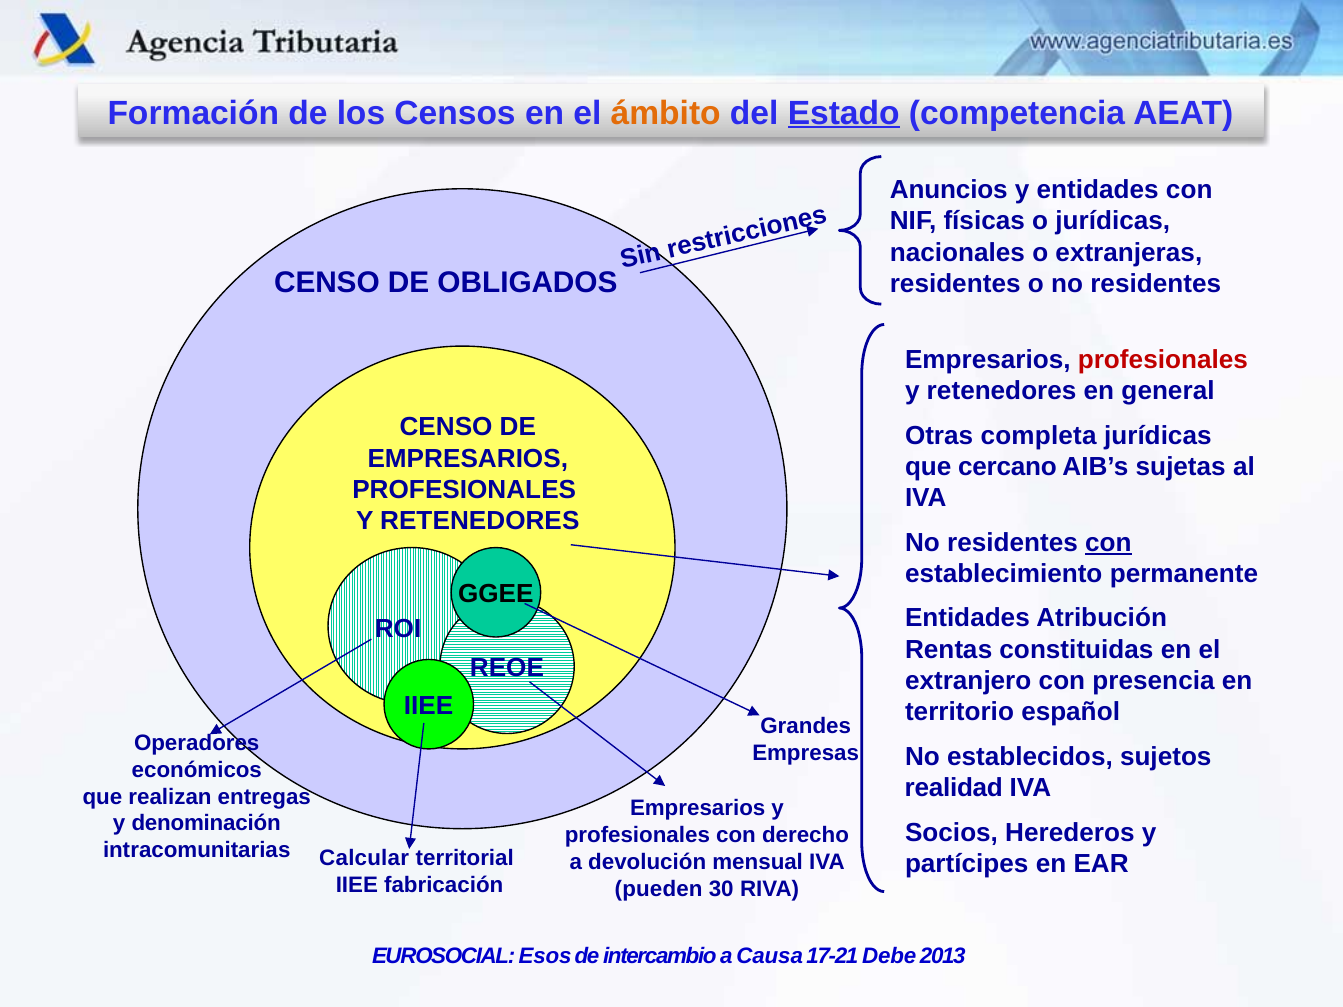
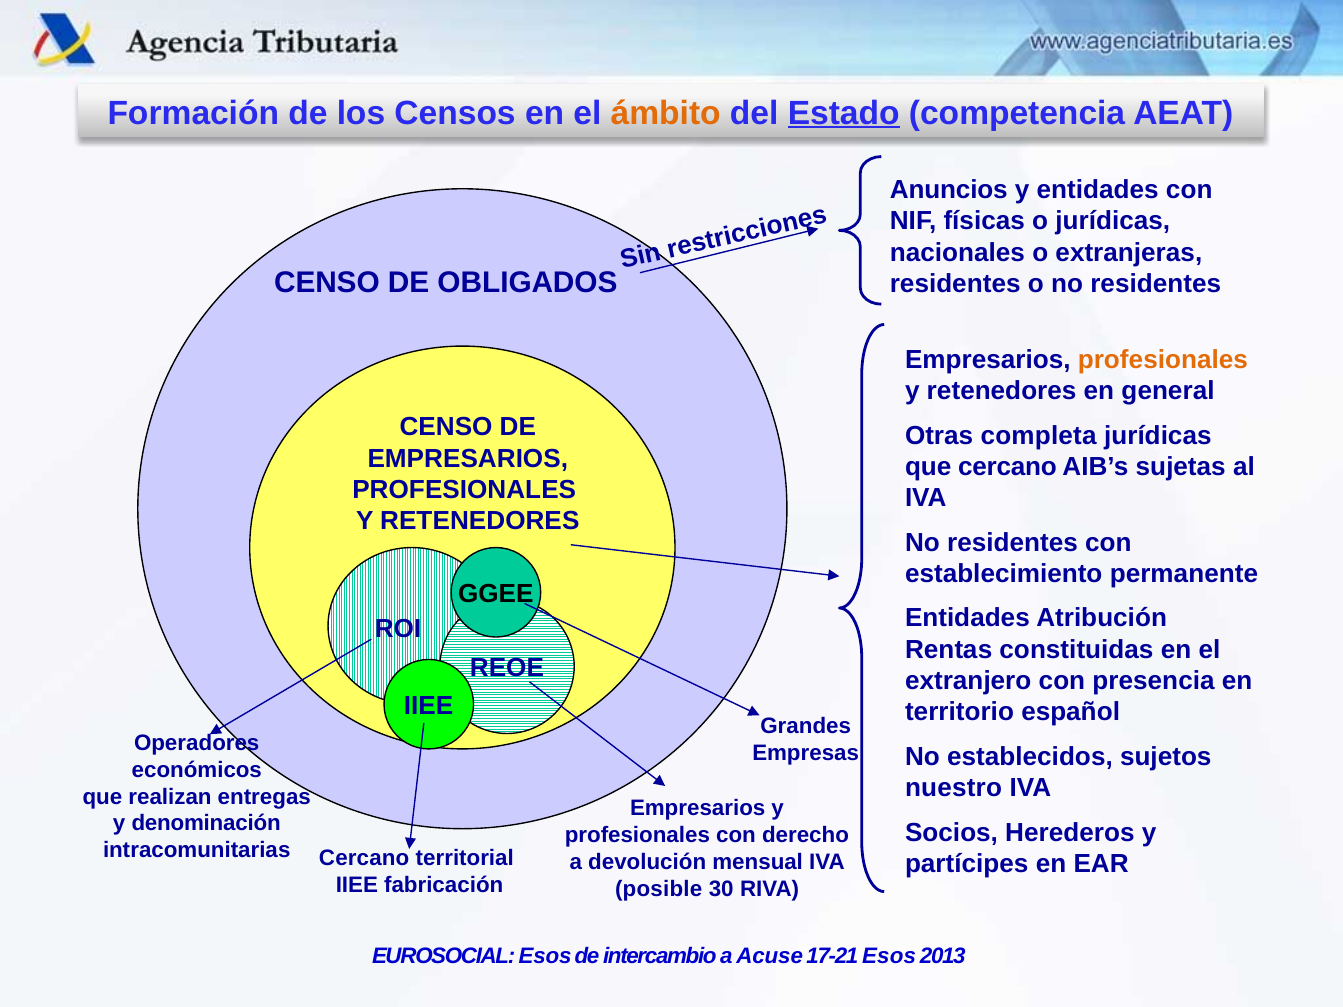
profesionales colour: red -> orange (1163, 360)
con underline: present -> none (1108, 543)
realidad: realidad -> nuestro (954, 788)
Calcular: Calcular -> Cercano (364, 859)
pueden: pueden -> posible (659, 889)
Causa: Causa -> Acuse (770, 957)
17-21 Debe: Debe -> Esos (889, 957)
